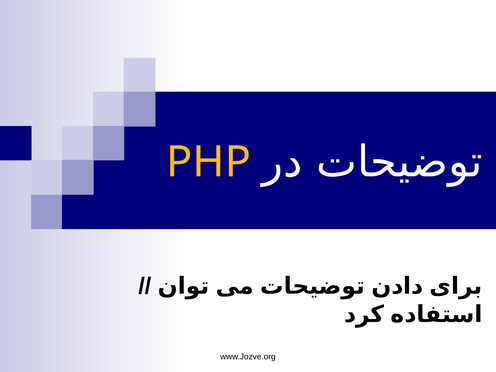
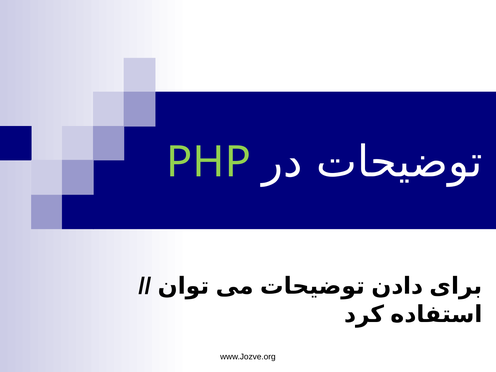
PHP colour: yellow -> light green (209, 162)
